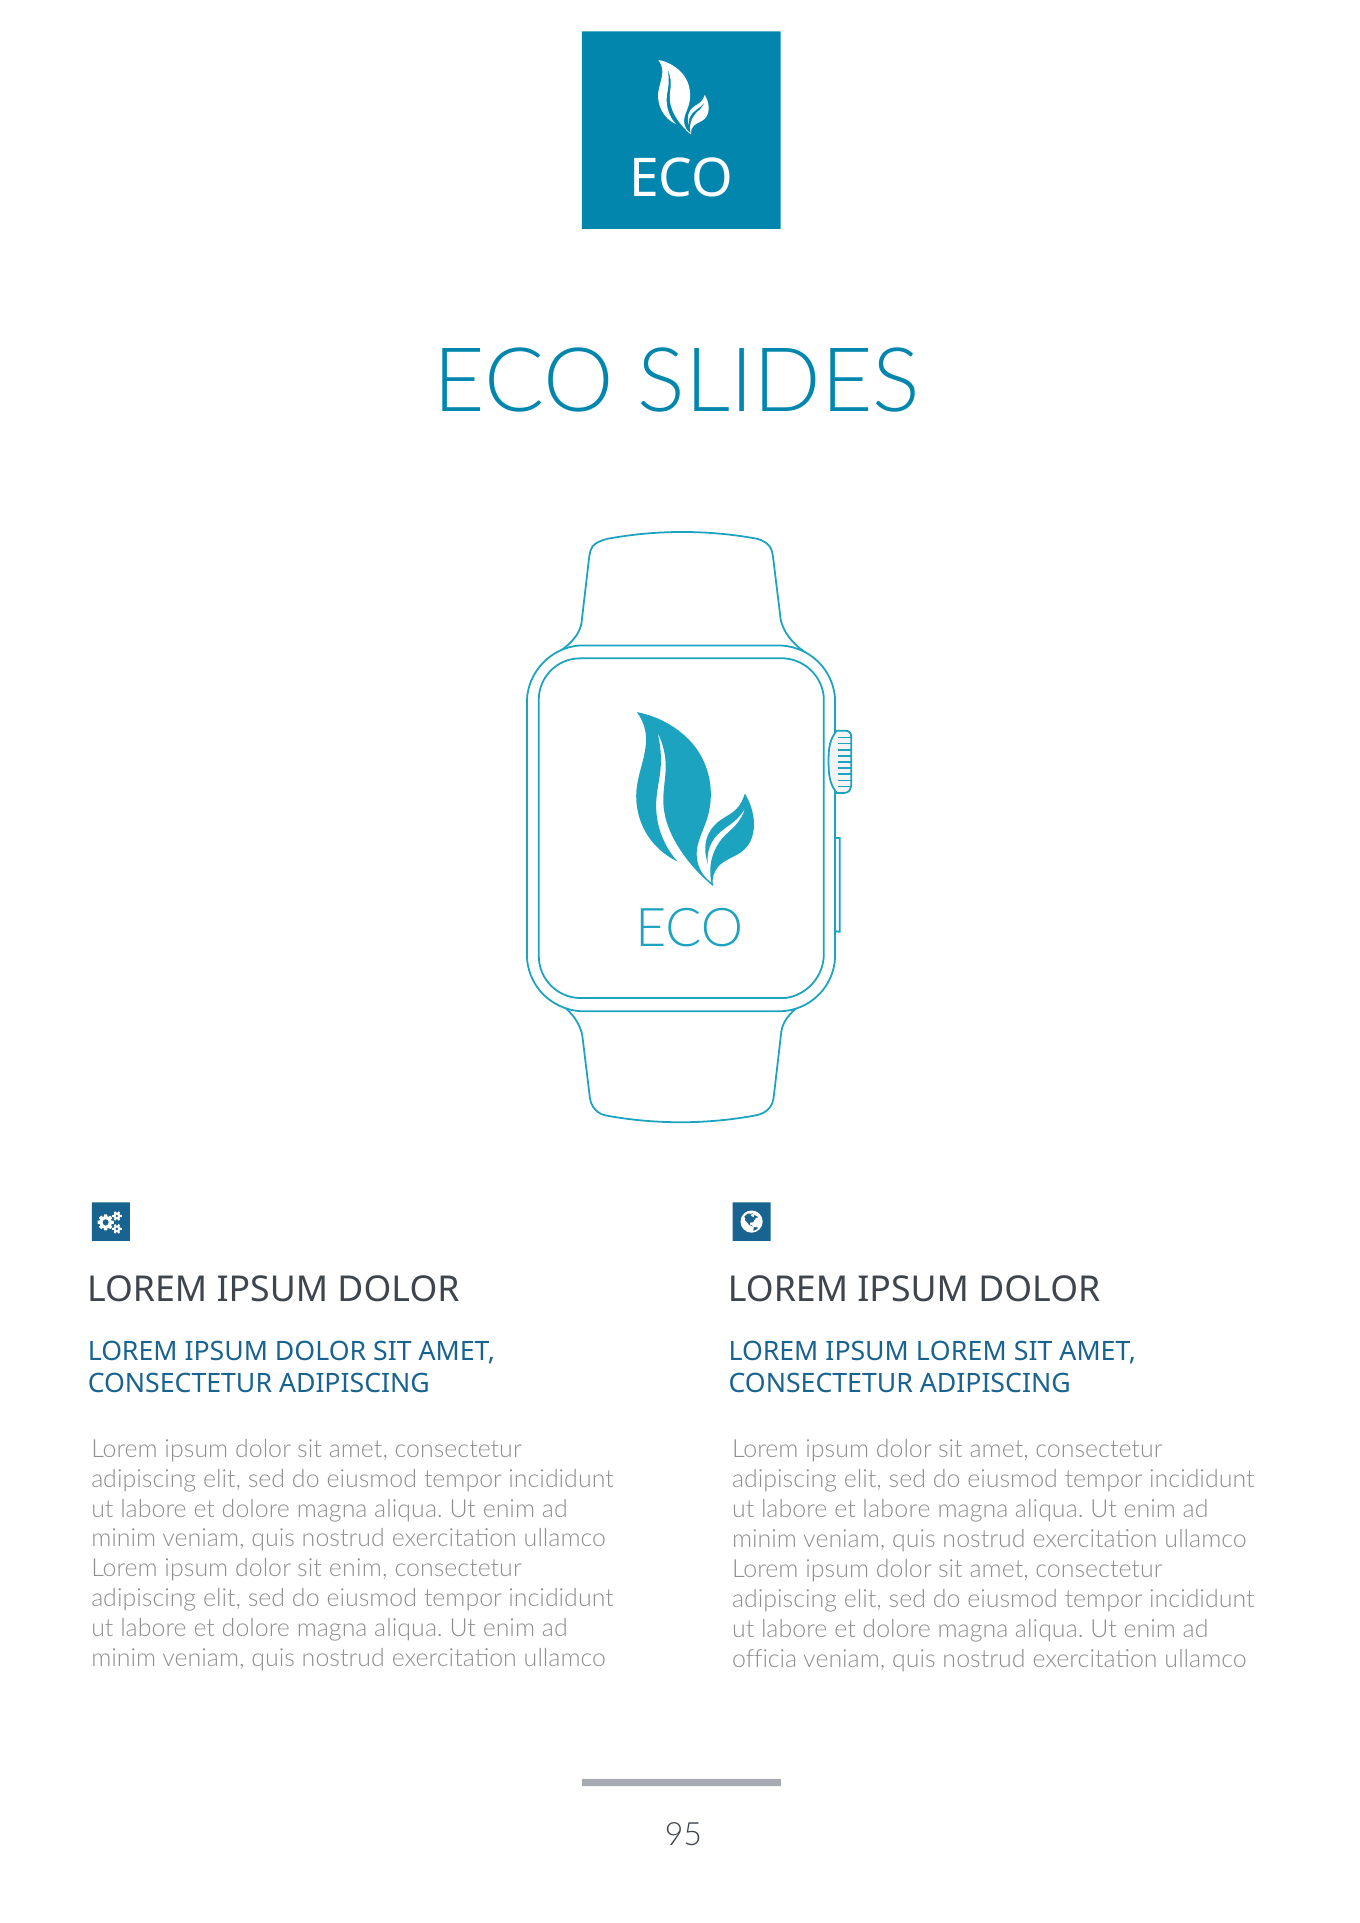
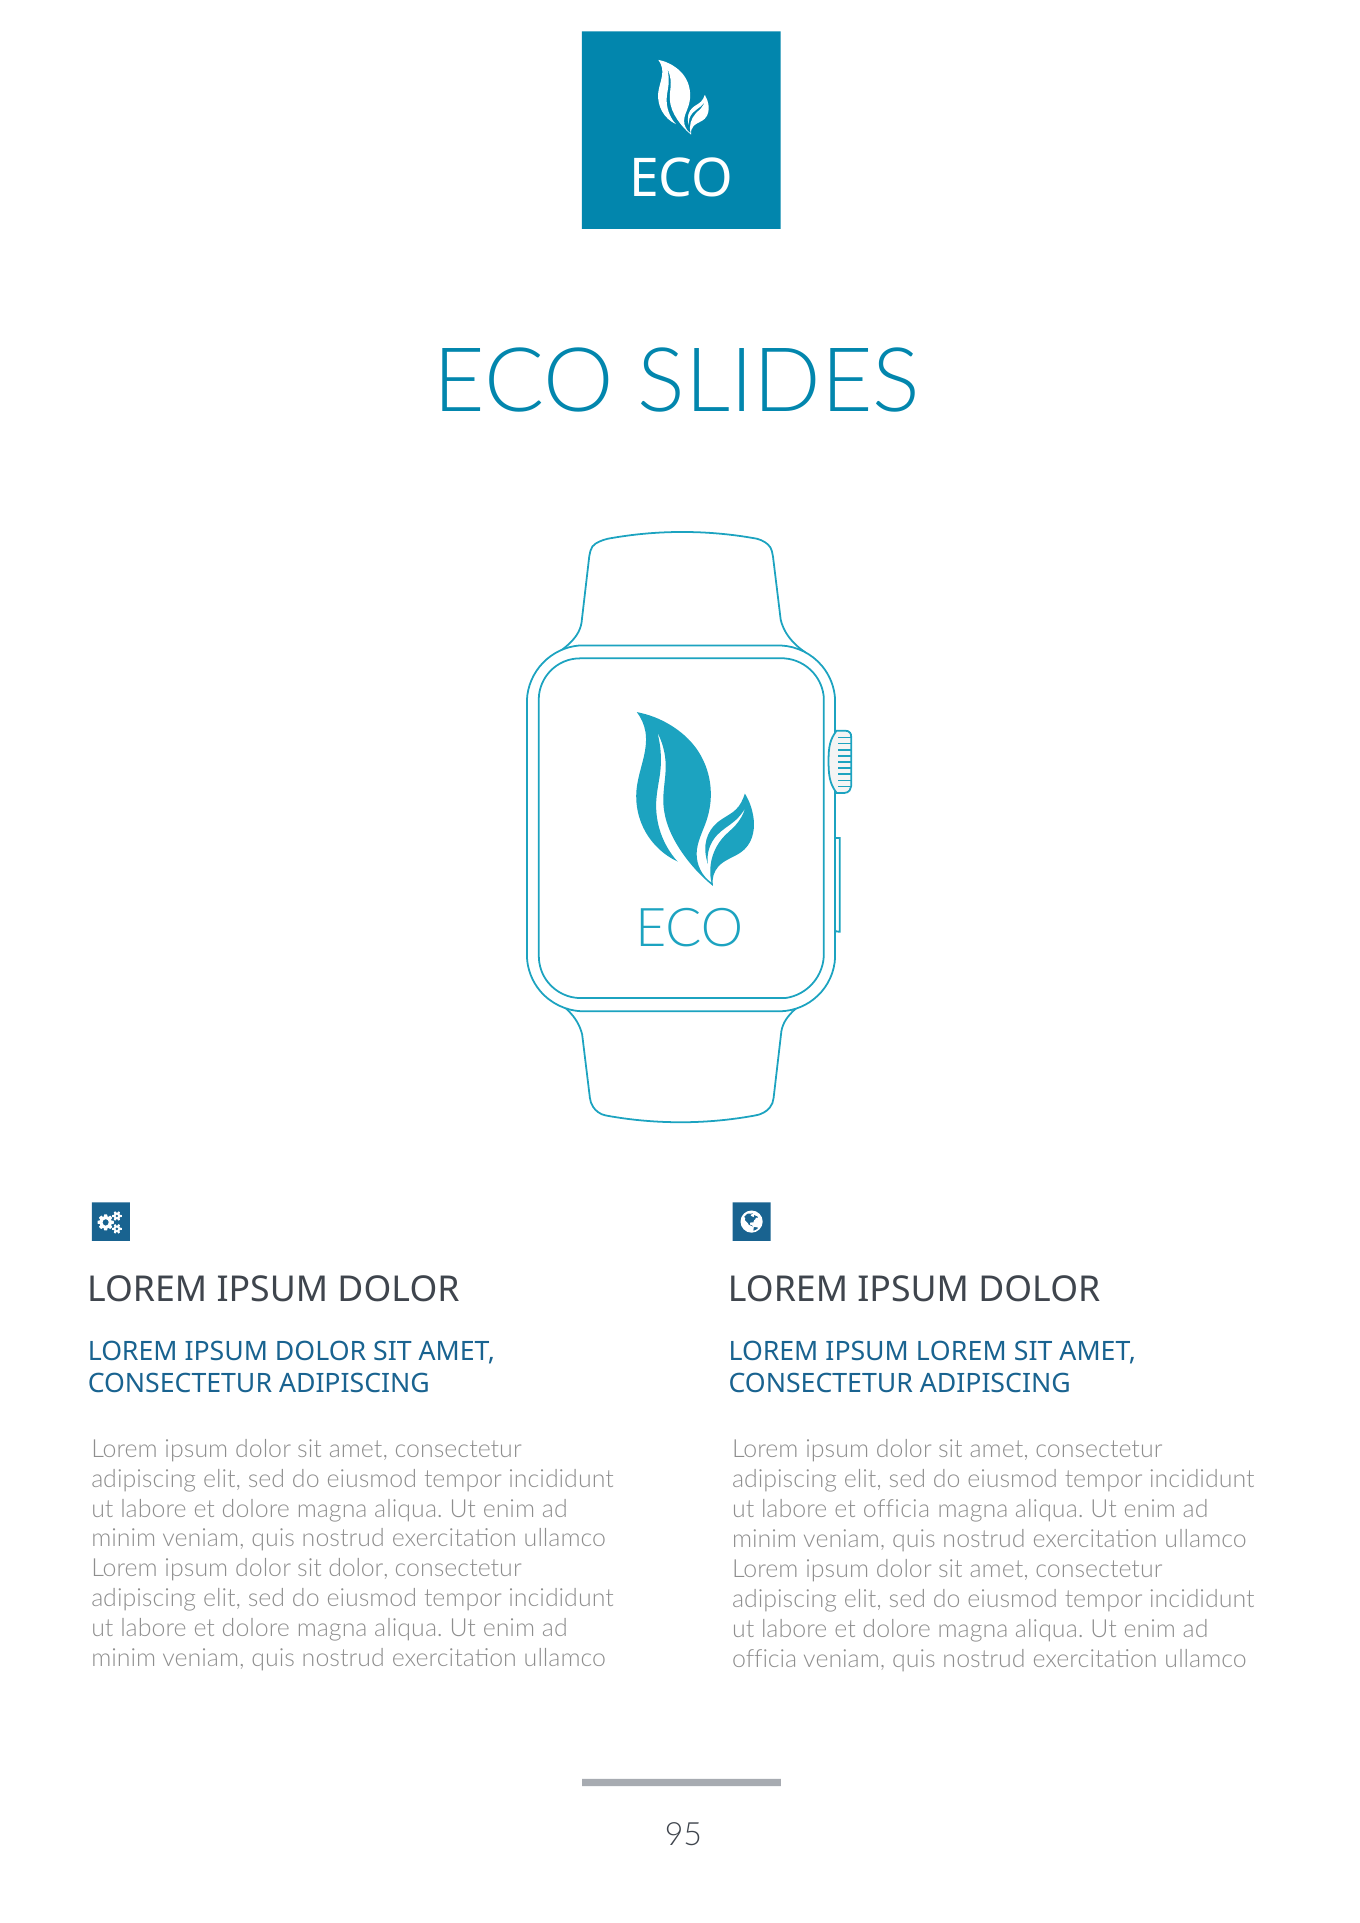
et labore: labore -> officia (896, 1509)
sit enim: enim -> dolor (359, 1568)
